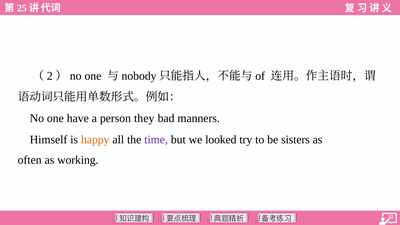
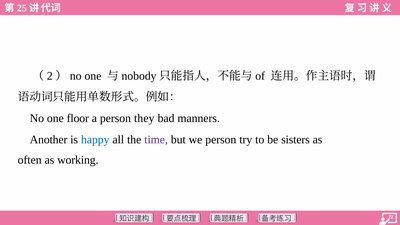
have: have -> floor (78, 118)
Himself: Himself -> Another (49, 140)
happy colour: orange -> blue (95, 140)
we looked: looked -> person (221, 140)
